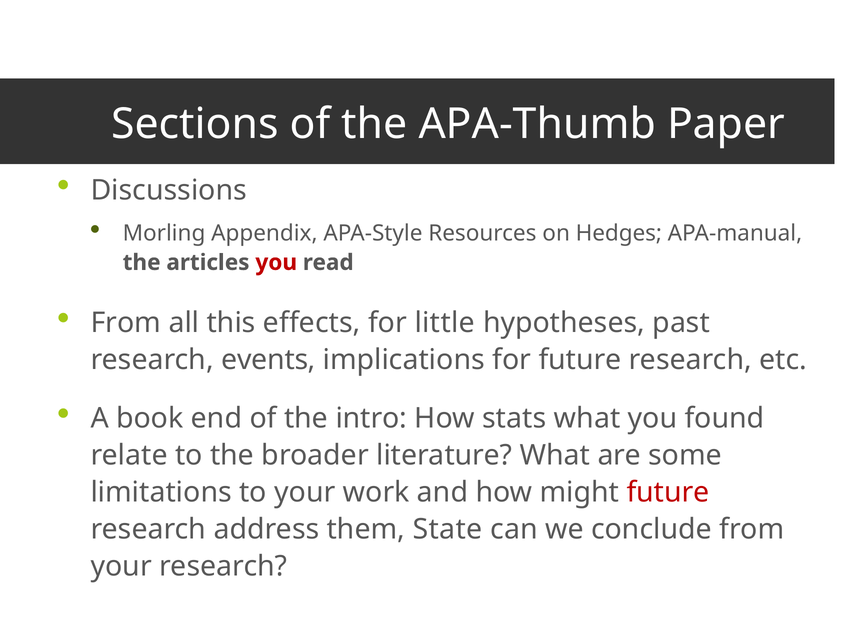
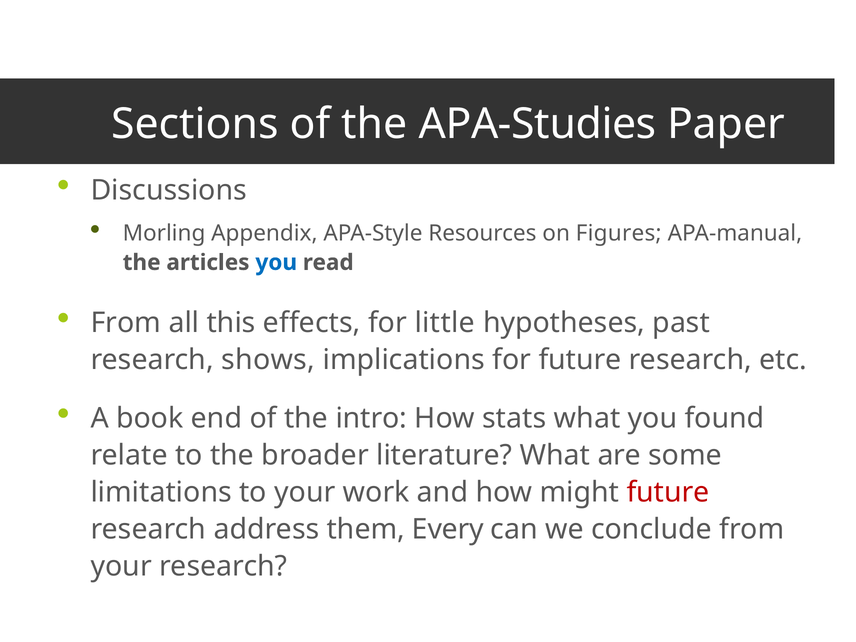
APA-Thumb: APA-Thumb -> APA-Studies (537, 124)
Hedges: Hedges -> Figures (619, 233)
you colour: red -> blue (276, 262)
events: events -> shows (268, 360)
State: State -> Every (448, 529)
